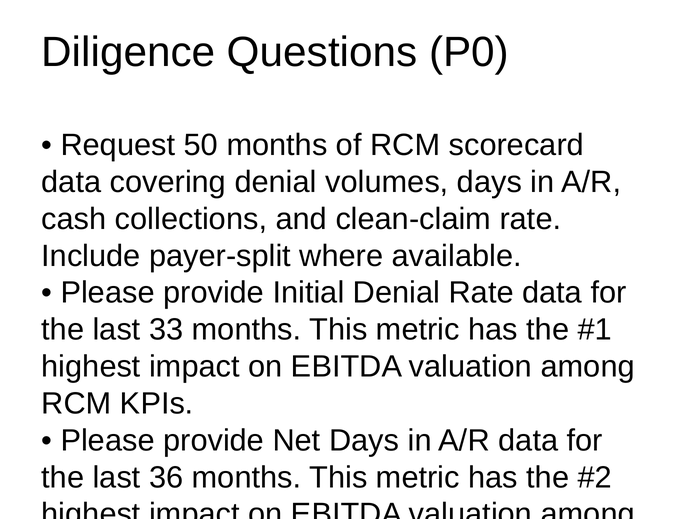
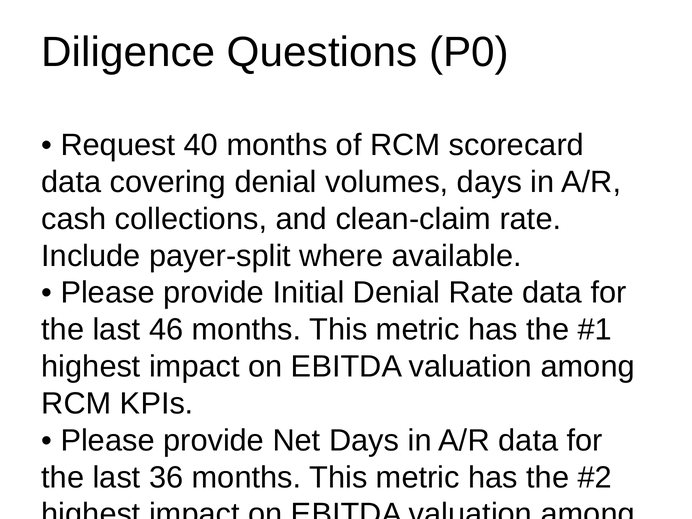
50: 50 -> 40 (201, 145)
33: 33 -> 46 (166, 330)
